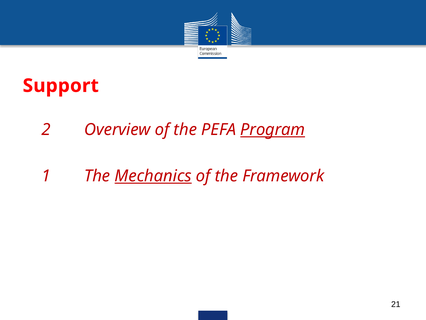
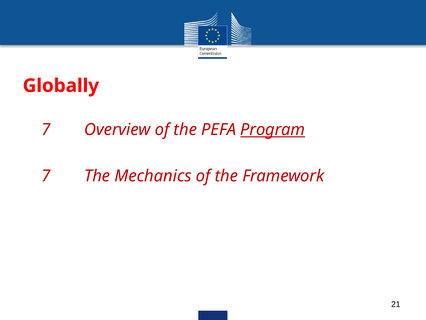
Support: Support -> Globally (61, 86)
2: 2 -> 7 (46, 129)
1: 1 -> 7 (46, 176)
Mechanics underline: present -> none (153, 176)
